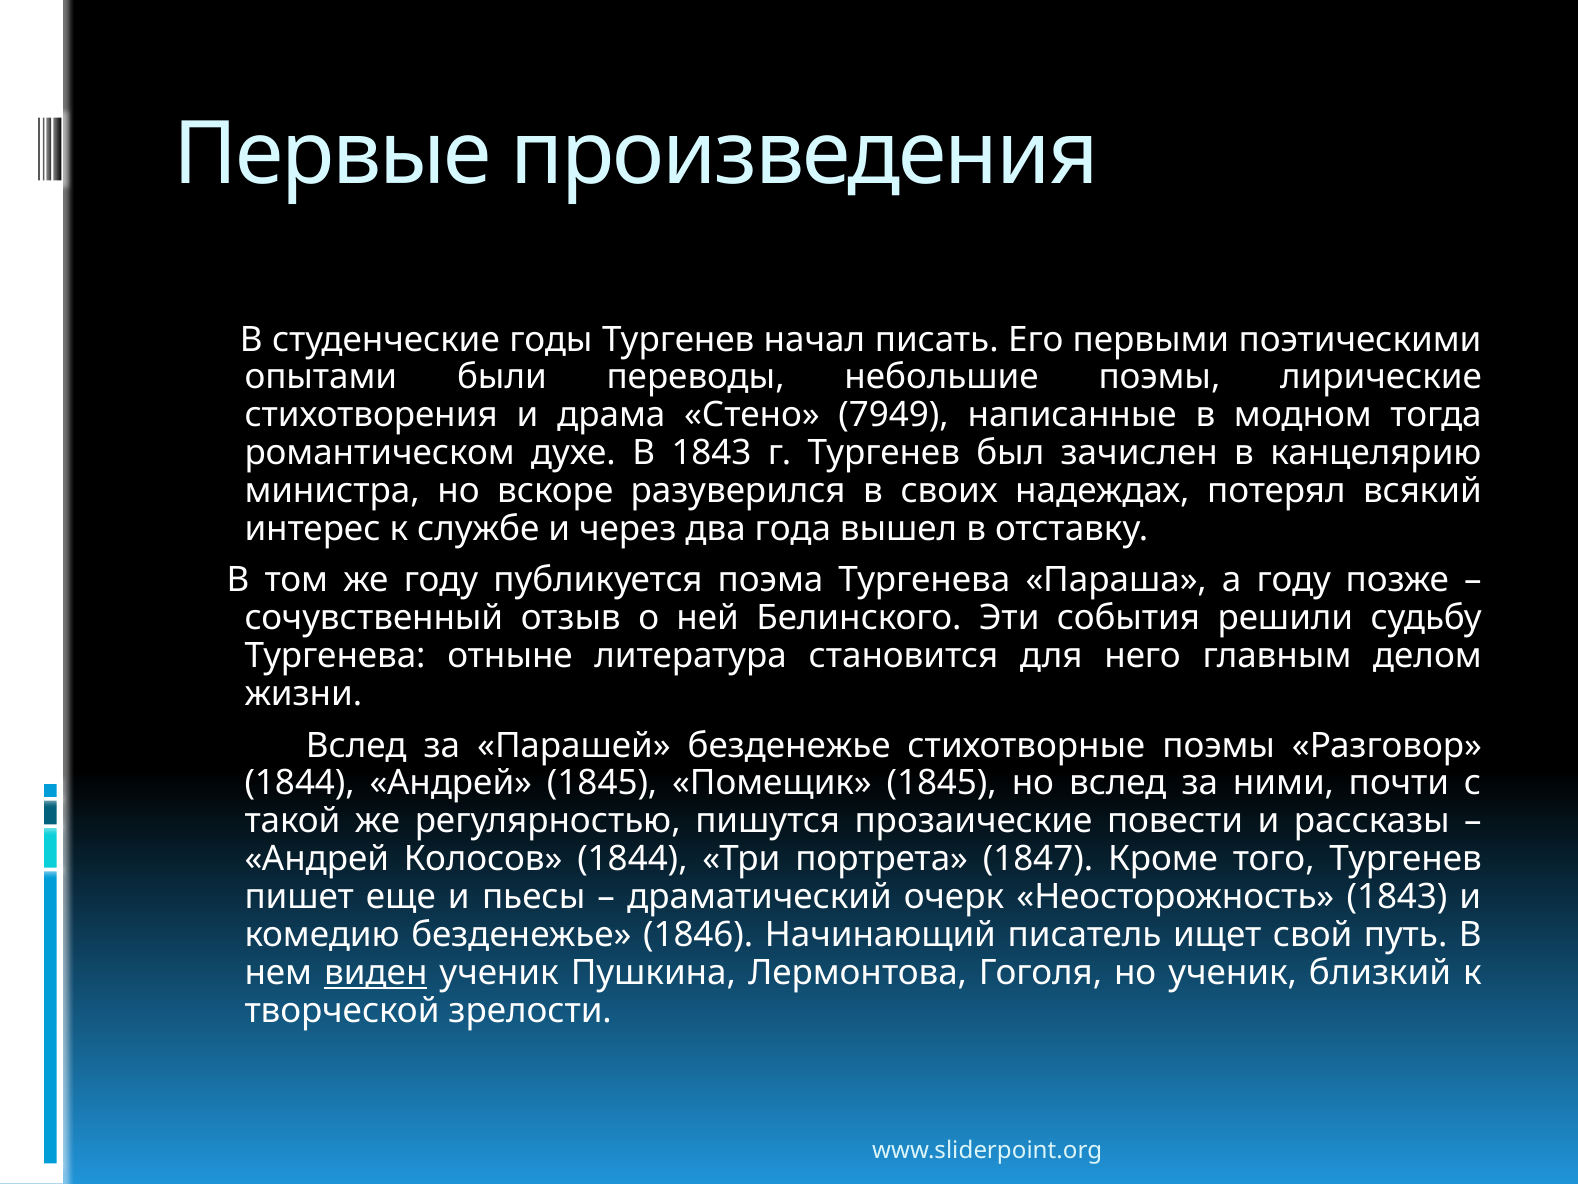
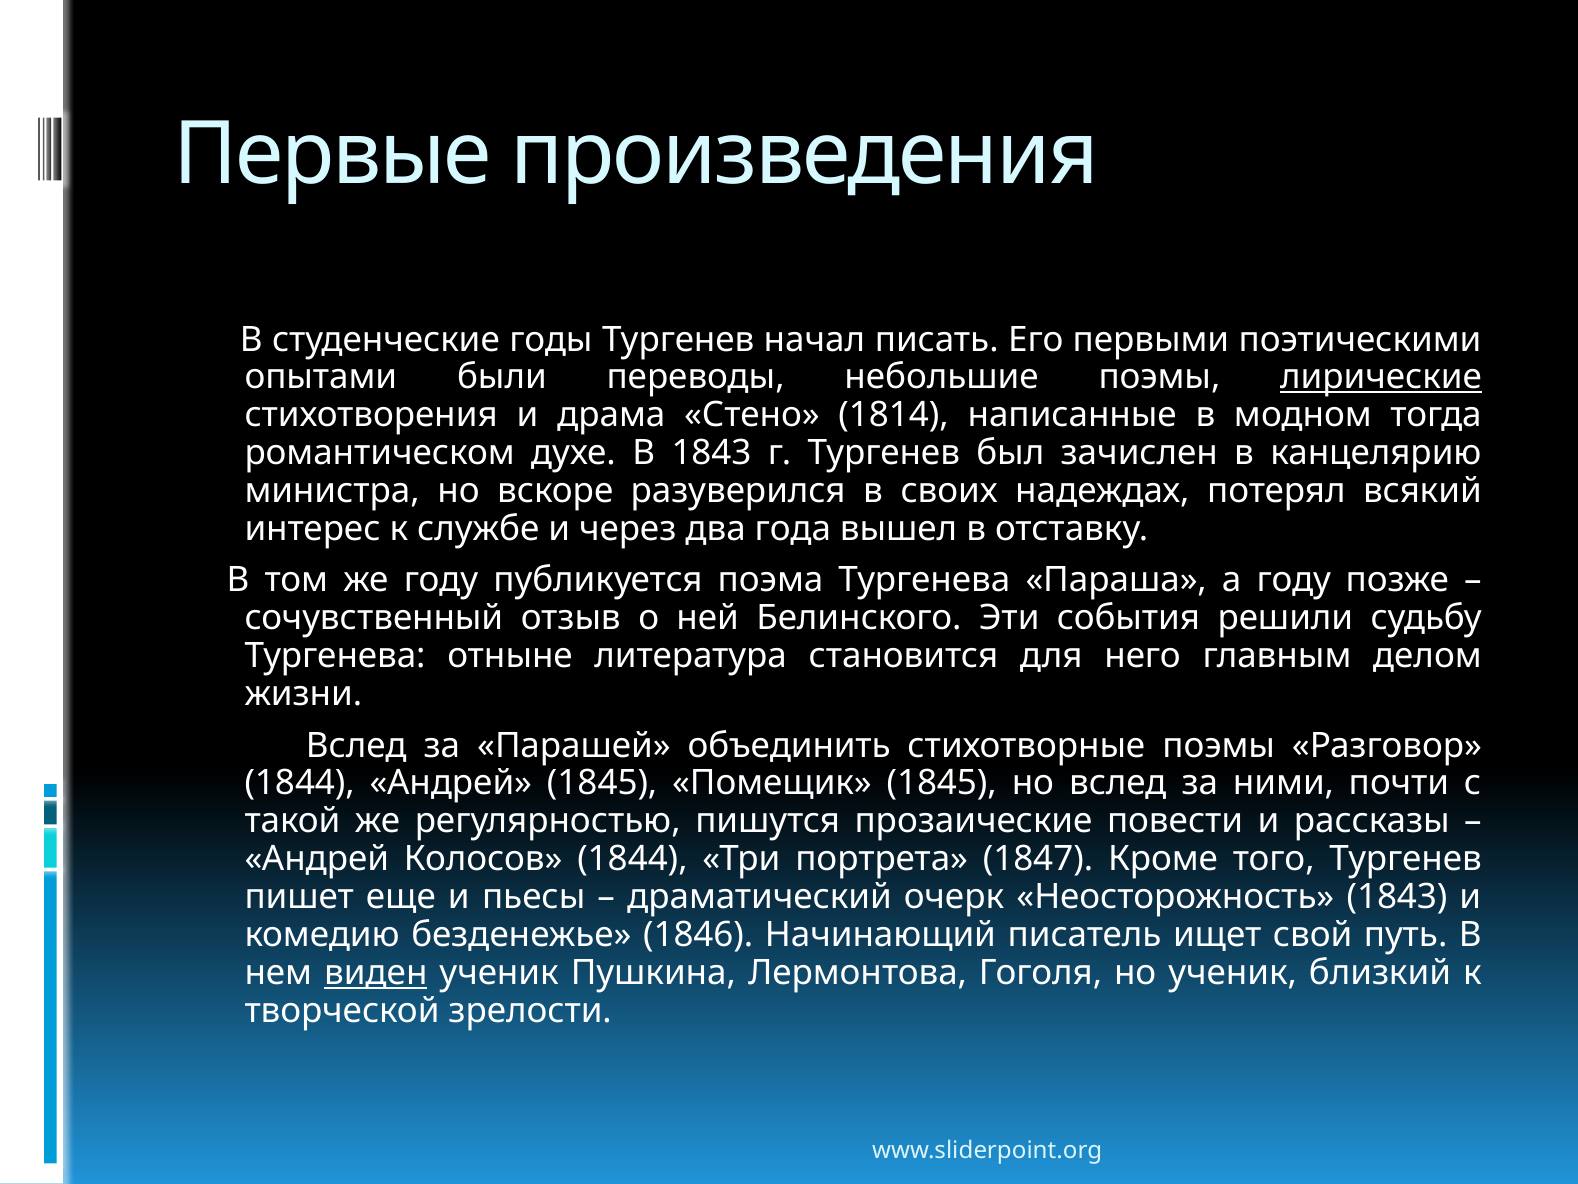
лирические underline: none -> present (1381, 377)
7949: 7949 -> 1814 (894, 415)
Парашей безденежье: безденежье -> объединить (789, 745)
